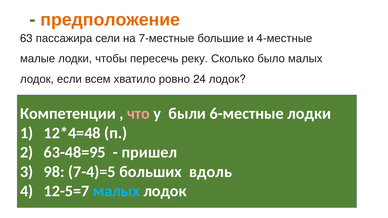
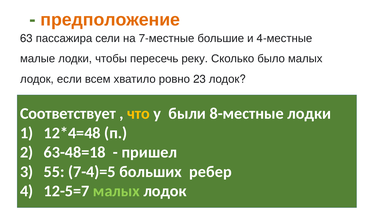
24: 24 -> 23 (200, 79)
Компетенции: Компетенции -> Соответствует (68, 114)
что colour: pink -> yellow (139, 114)
6-местные: 6-местные -> 8-местные (247, 114)
63-48=95: 63-48=95 -> 63-48=18 (75, 153)
98: 98 -> 55 (54, 172)
вдоль: вдоль -> ребер (210, 172)
малых colour: light blue -> light green (116, 191)
